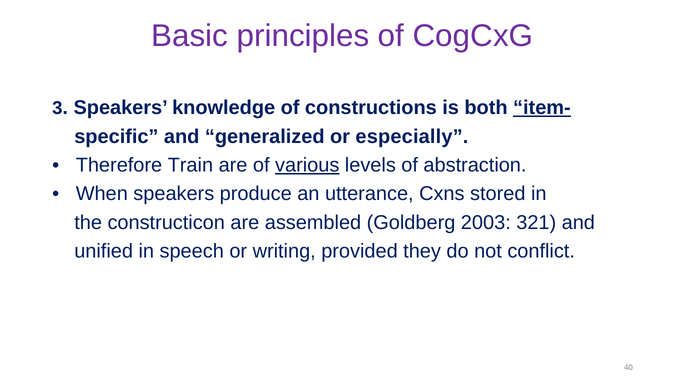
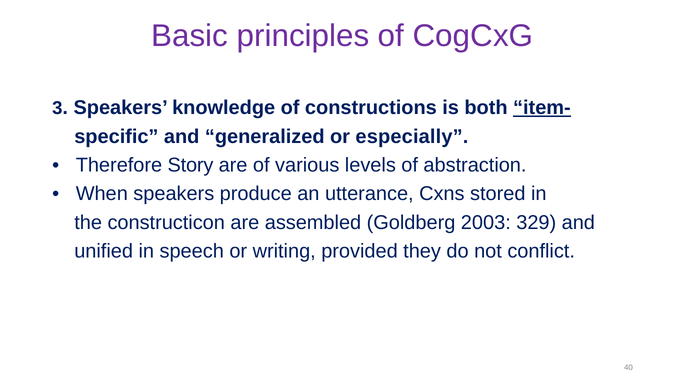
Train: Train -> Story (190, 165)
various underline: present -> none (307, 165)
321: 321 -> 329 (536, 223)
